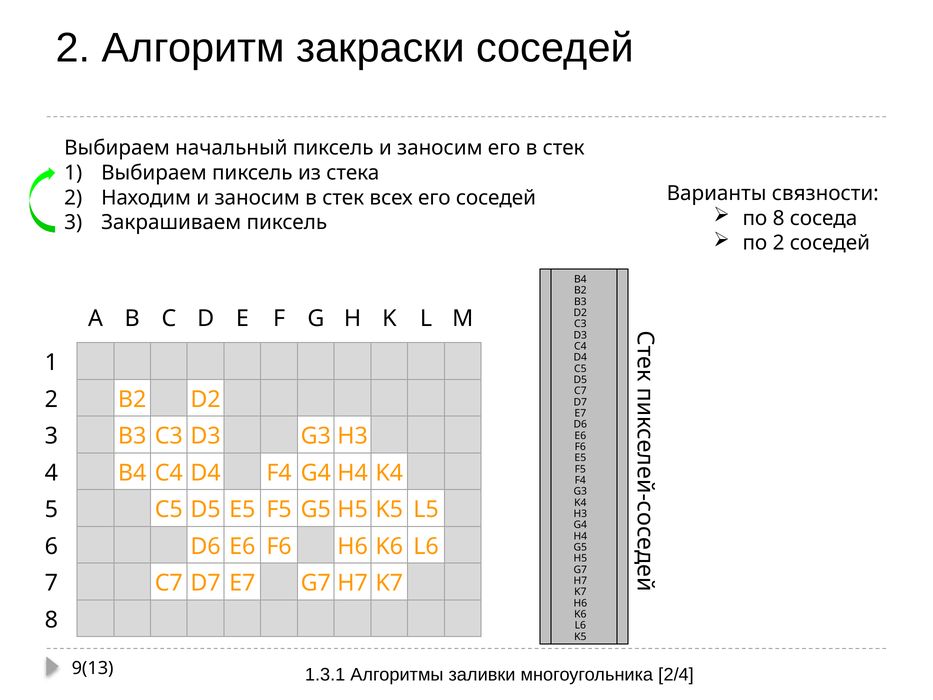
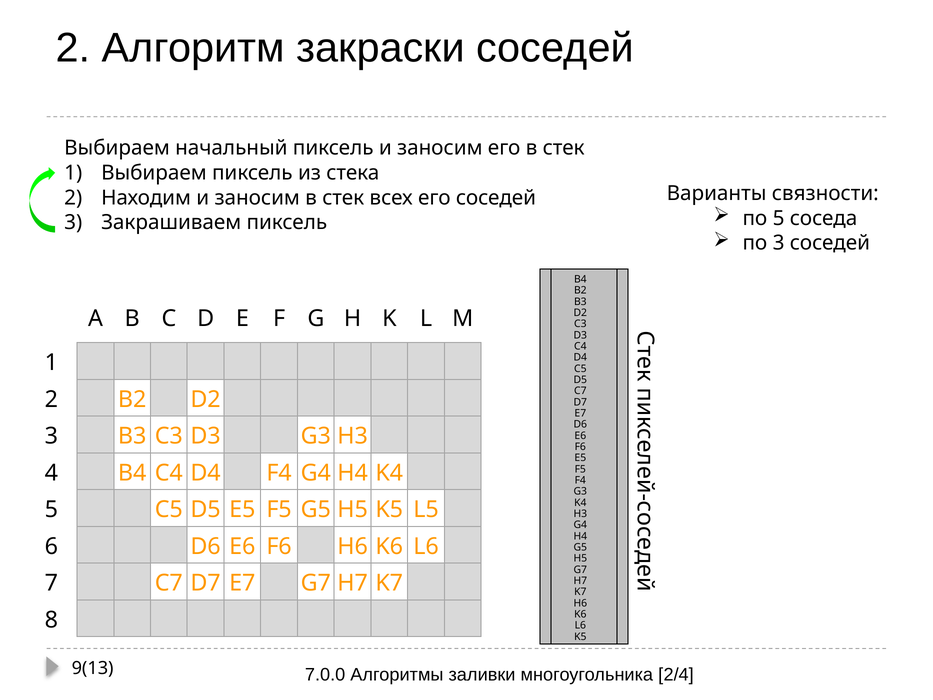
по 8: 8 -> 5 (779, 218)
по 2: 2 -> 3 (779, 243)
1.3.1: 1.3.1 -> 7.0.0 (325, 675)
